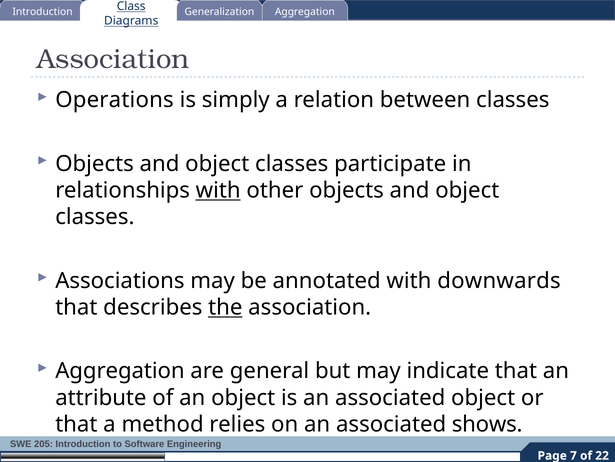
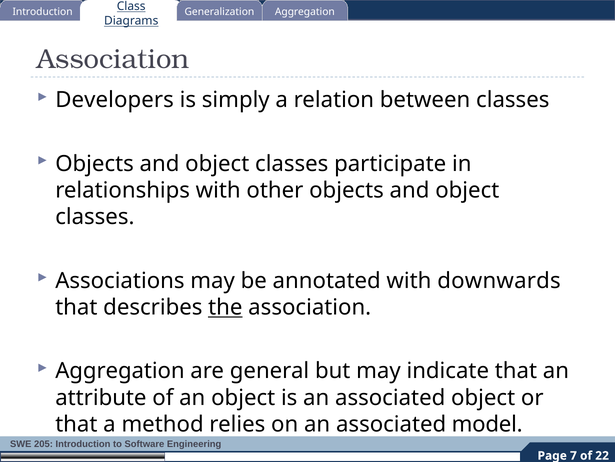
Operations: Operations -> Developers (115, 100)
with underline: present -> none (218, 190)
shows: shows -> model (487, 424)
